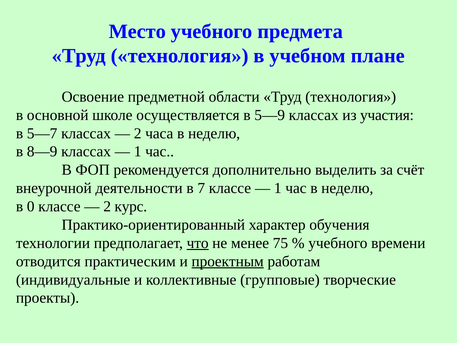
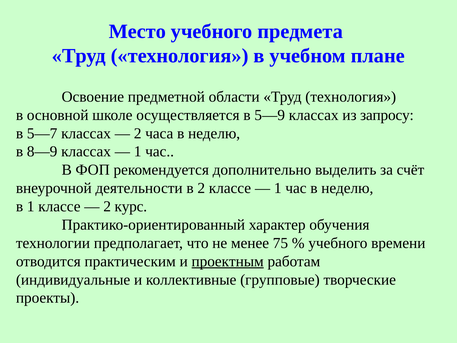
участия: участия -> запросу (387, 115)
в 7: 7 -> 2 (201, 188)
в 0: 0 -> 1 (31, 206)
что underline: present -> none (198, 243)
